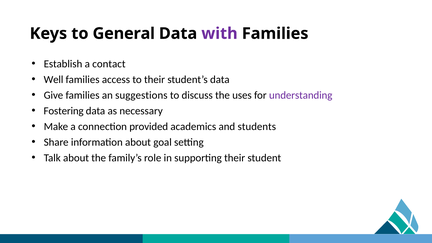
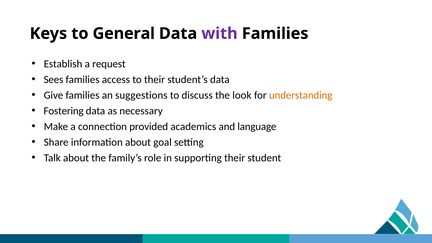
contact: contact -> request (109, 64)
Well: Well -> Sees (54, 80)
uses: uses -> look (242, 95)
understanding colour: purple -> orange (301, 95)
students: students -> language (257, 127)
